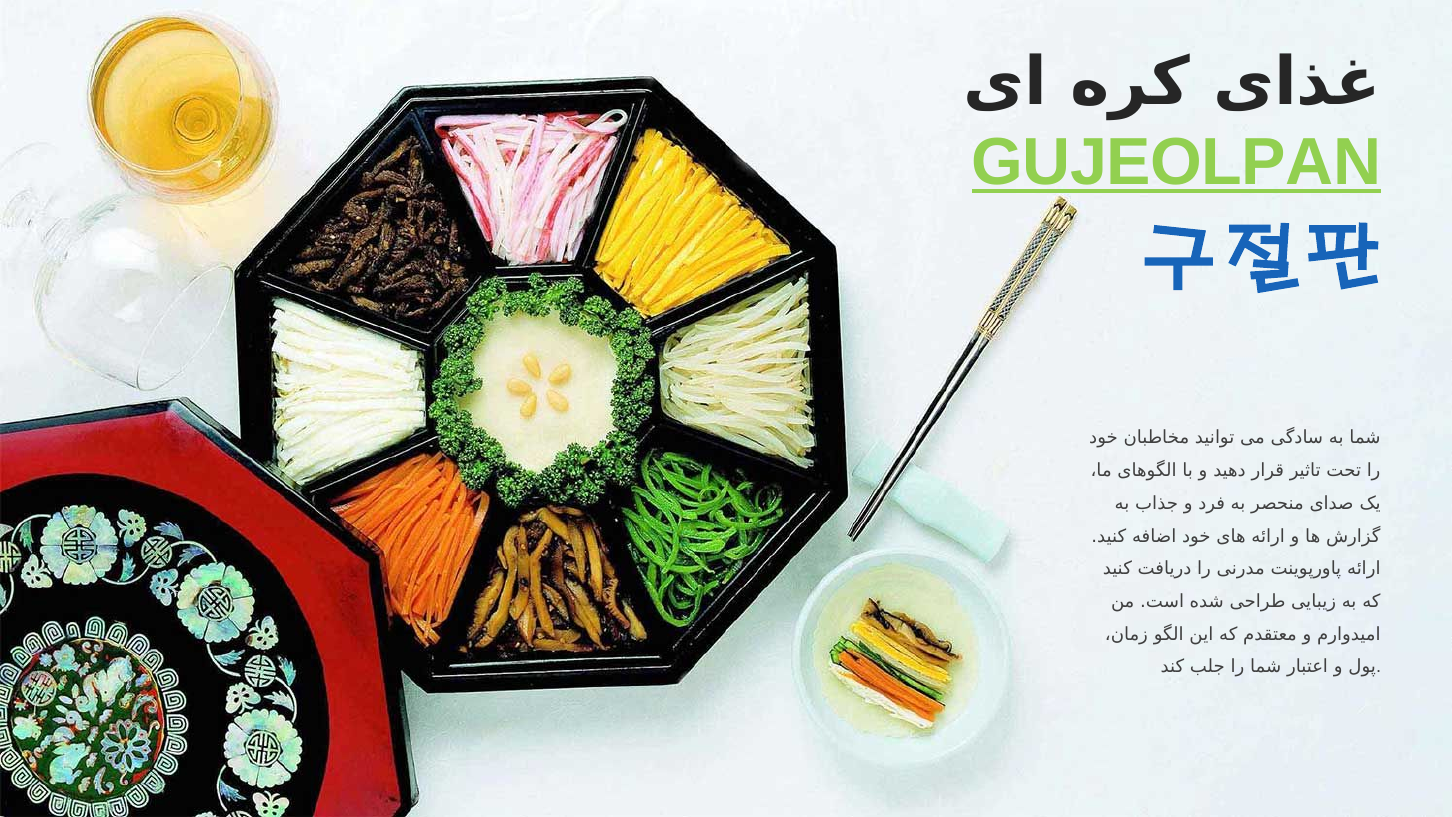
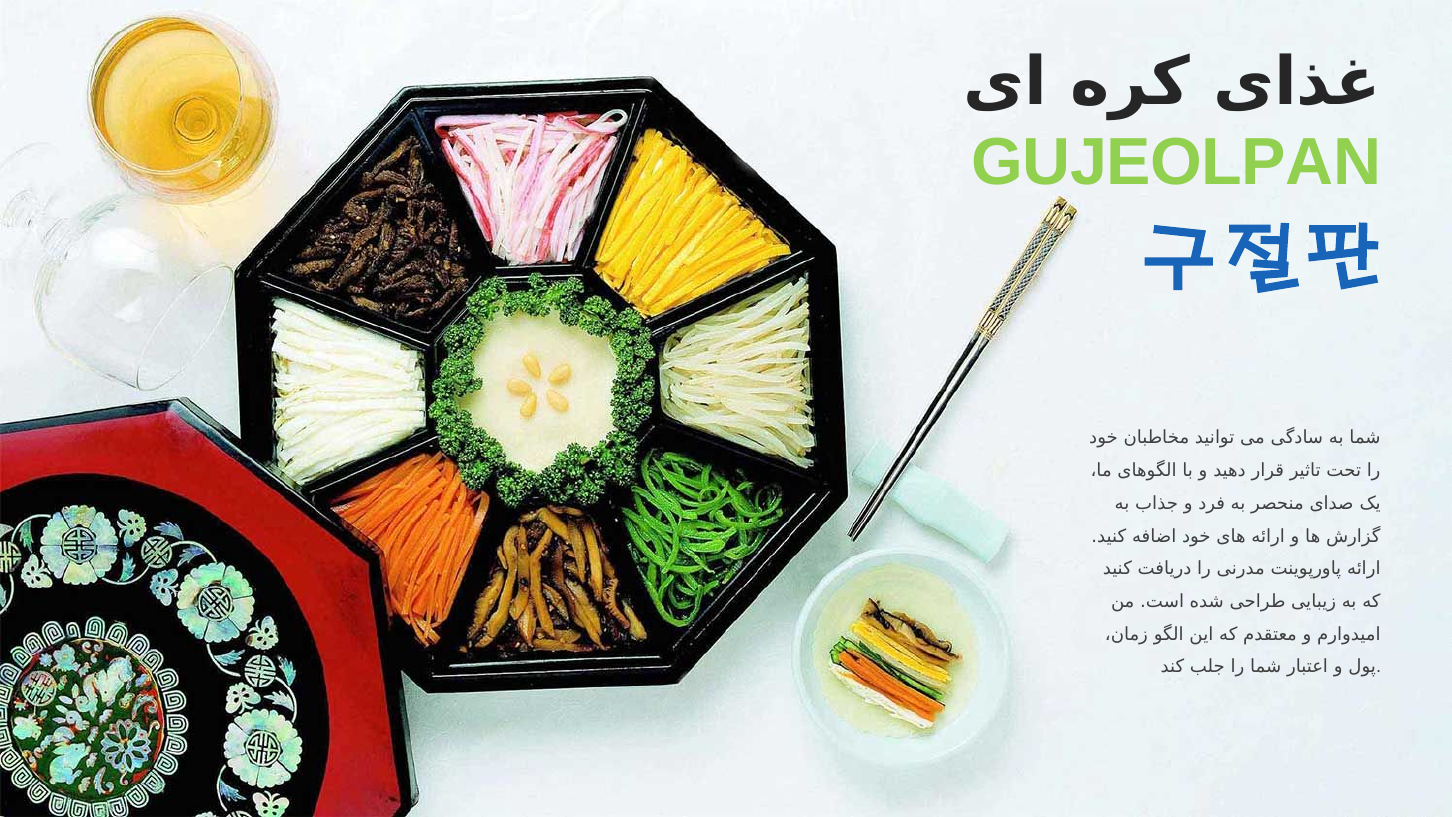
GUJEOLPAN underline: present -> none (1176, 163)
